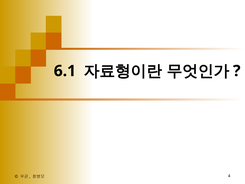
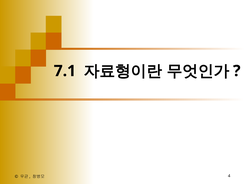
6.1: 6.1 -> 7.1 (65, 71)
